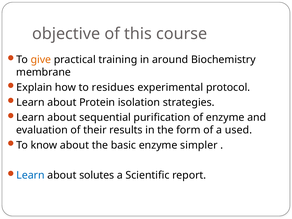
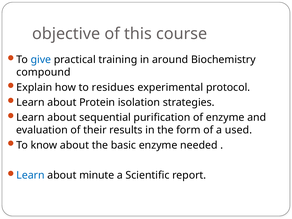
give colour: orange -> blue (41, 60)
membrane: membrane -> compound (43, 72)
simpler: simpler -> needed (199, 145)
solutes: solutes -> minute (97, 175)
